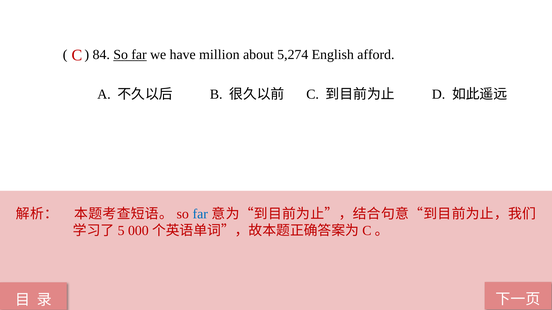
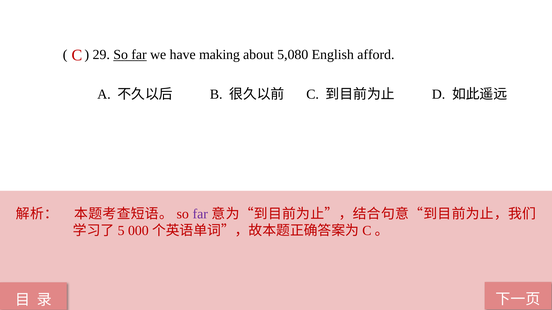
84: 84 -> 29 (101, 55)
million: million -> making (219, 55)
5,274: 5,274 -> 5,080 (293, 55)
far colour: blue -> purple (200, 214)
